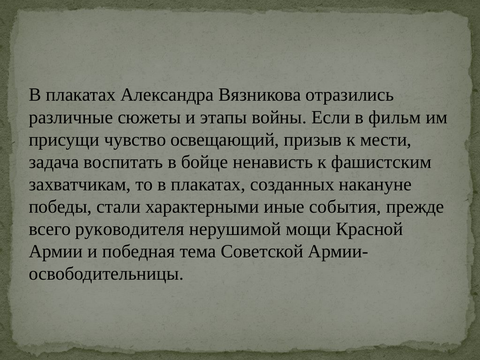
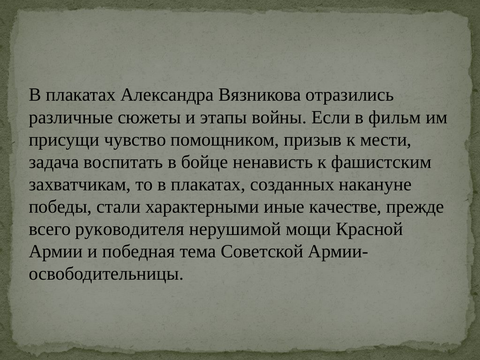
освещающий: освещающий -> помощником (225, 140)
события: события -> качестве (345, 207)
